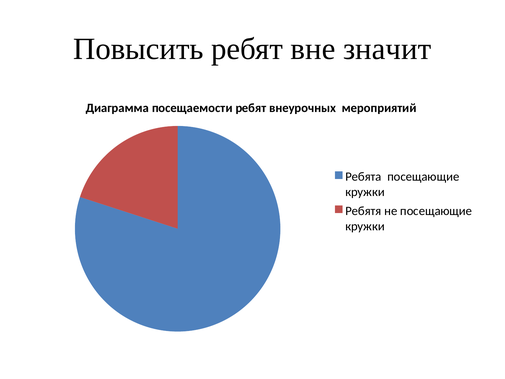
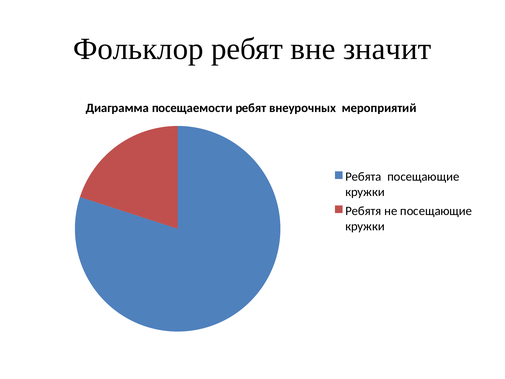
Повысить: Повысить -> Фольклор (138, 49)
